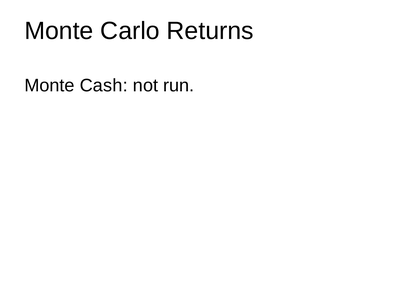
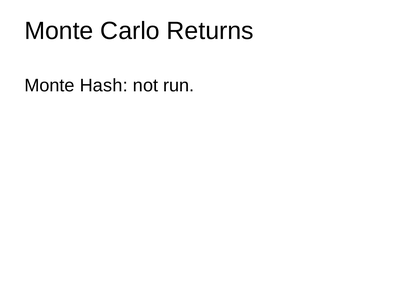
Cash: Cash -> Hash (104, 85)
